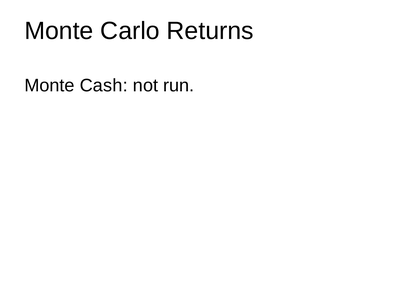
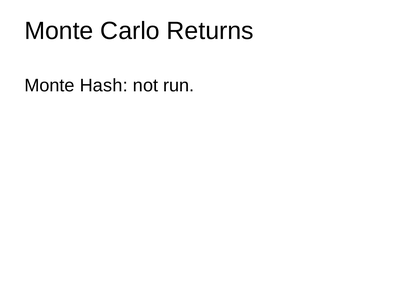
Cash: Cash -> Hash (104, 85)
